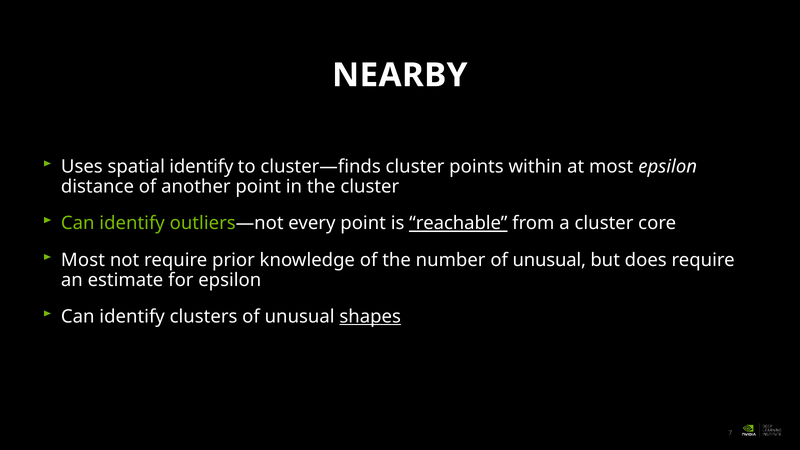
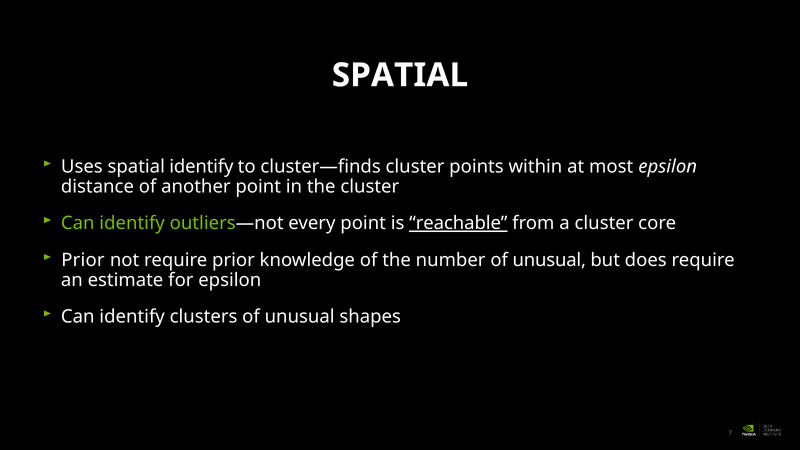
NEARBY: NEARBY -> SPATIAL (400, 75)
Most: Most -> Prior (83, 260)
shapes underline: present -> none (370, 317)
